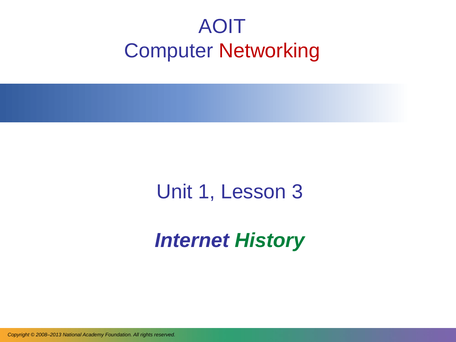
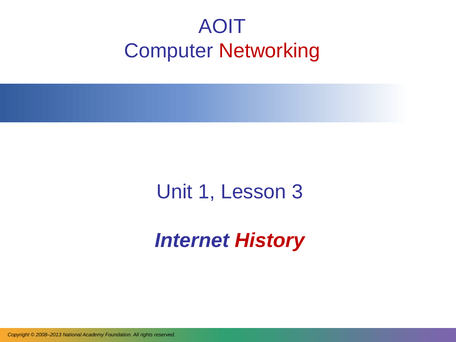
History colour: green -> red (270, 240)
